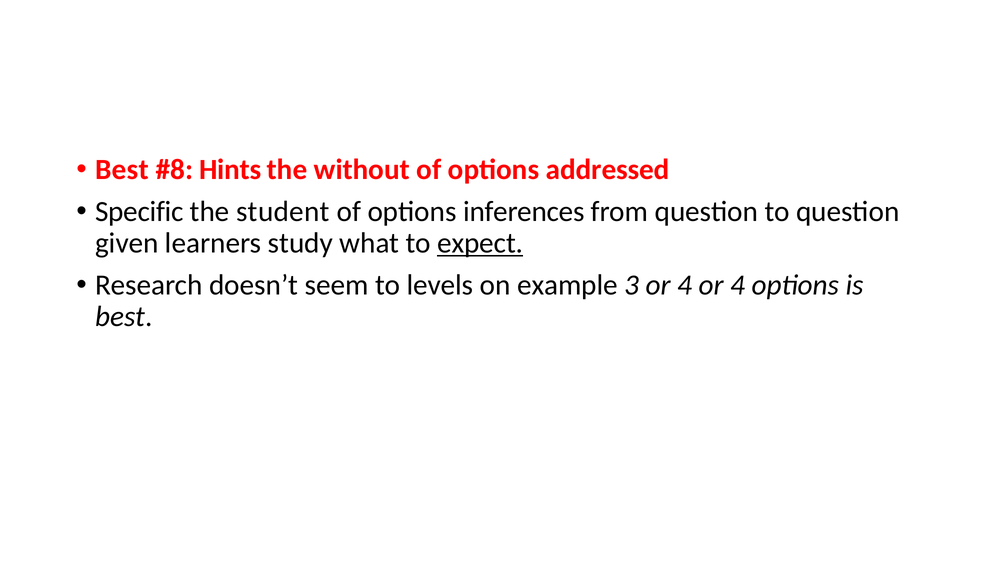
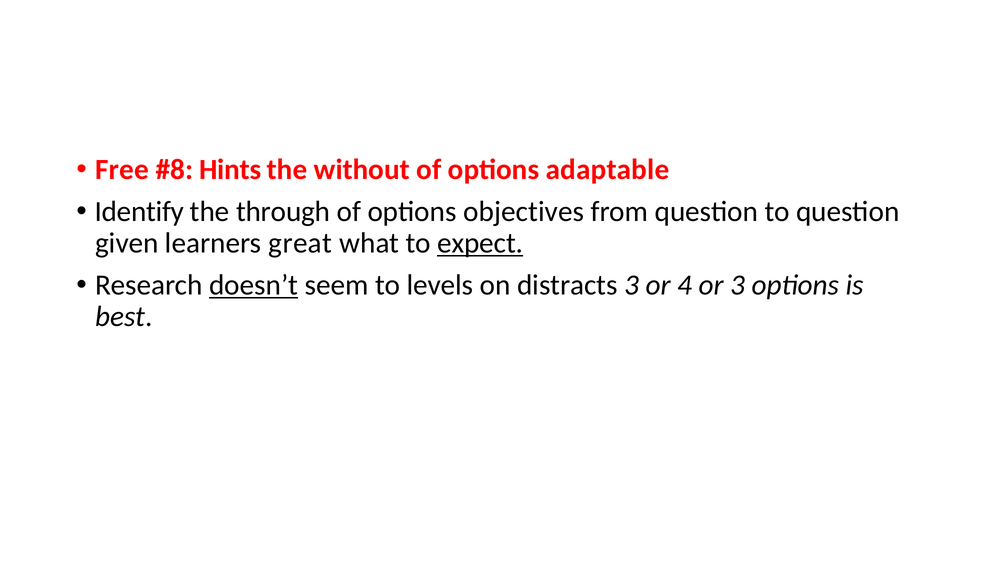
Best: Best -> Free (122, 170)
addressed: addressed -> adaptable (608, 170)
Specific: Specific -> Identify (139, 212)
student: student -> through (283, 212)
inferences: inferences -> objectives (524, 212)
study: study -> great (300, 243)
doesn’t underline: none -> present (254, 285)
example: example -> distracts (567, 285)
4 or 4: 4 -> 3 (738, 285)
